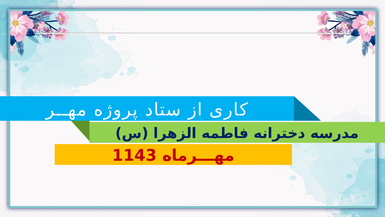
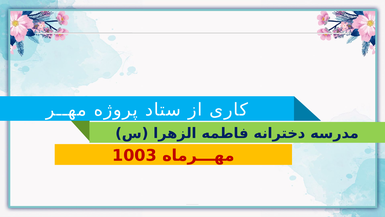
1143: 1143 -> 1003 (134, 155)
